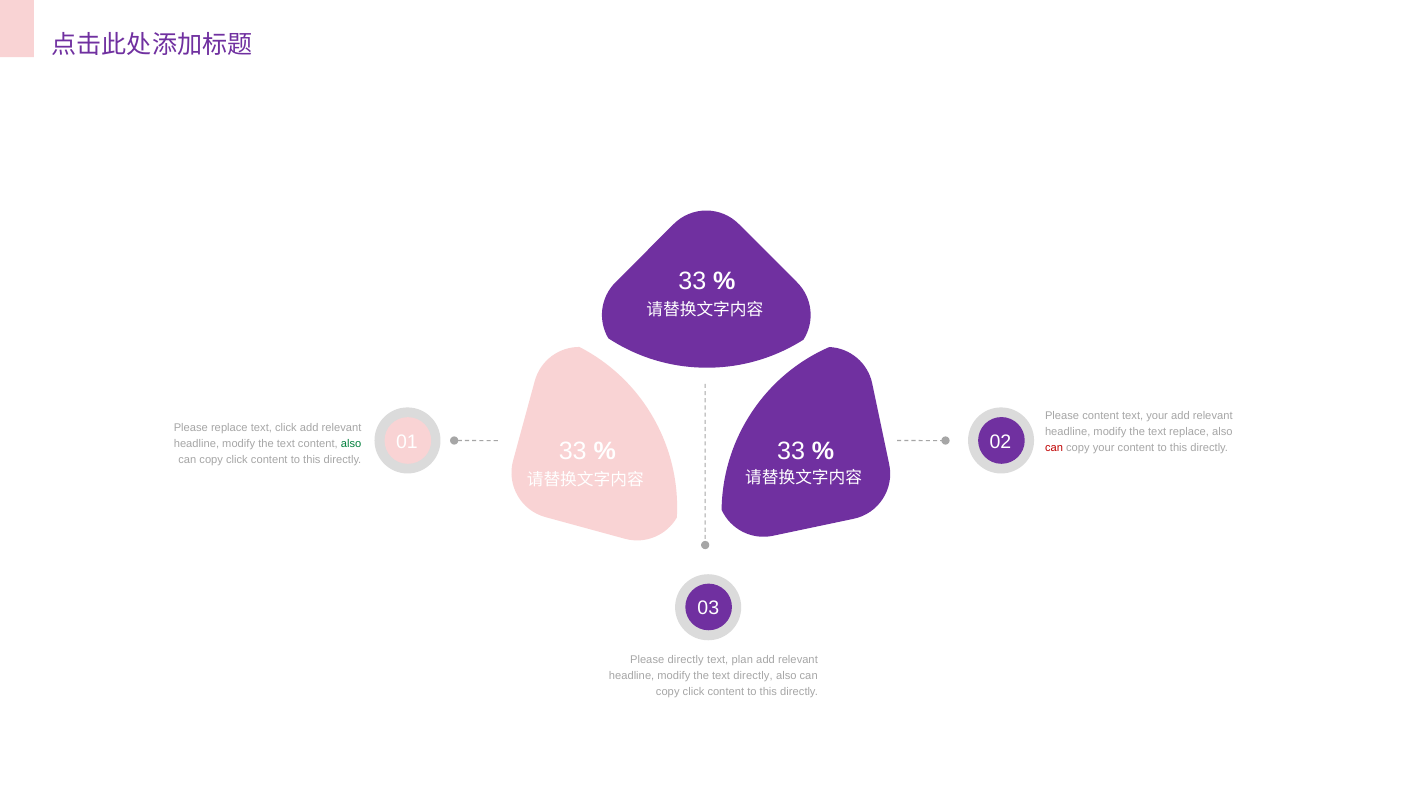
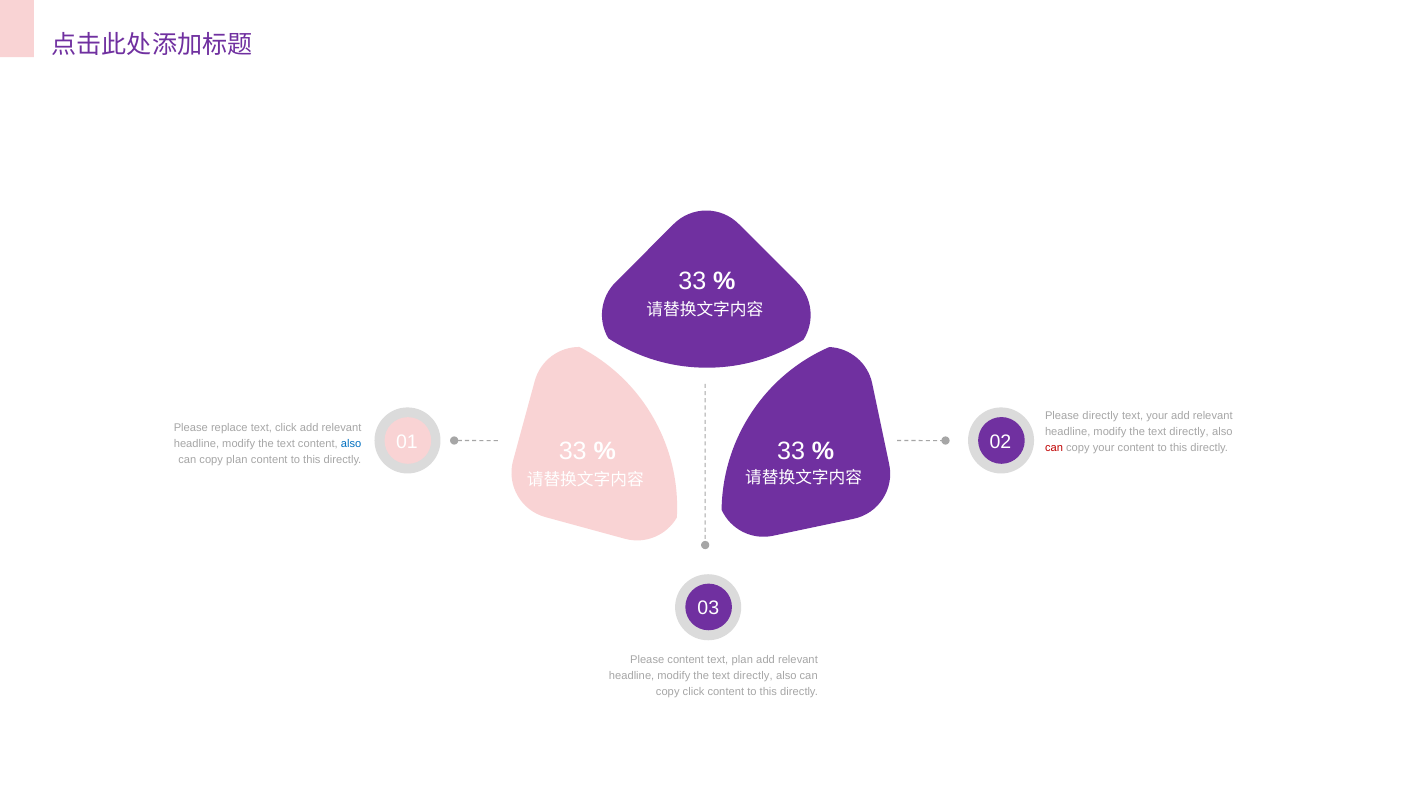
Please content: content -> directly (1101, 415)
replace: replace -> directly (1189, 431)
also colour: green -> blue (351, 444)
click: click -> plan (237, 460)
Please directly: directly -> content (686, 660)
